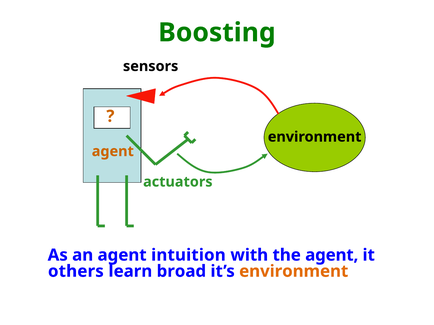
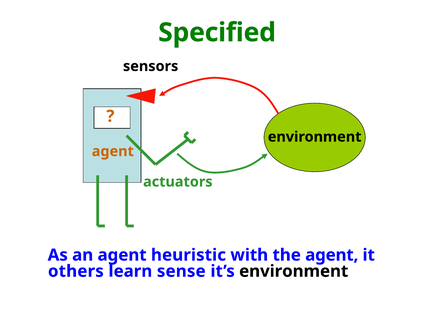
Boosting: Boosting -> Specified (217, 33)
intuition: intuition -> heuristic (188, 255)
broad: broad -> sense (181, 272)
environment colour: orange -> black (294, 272)
